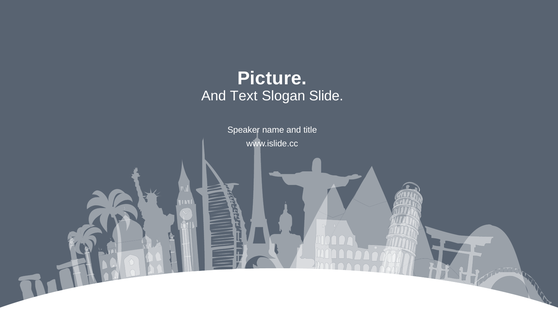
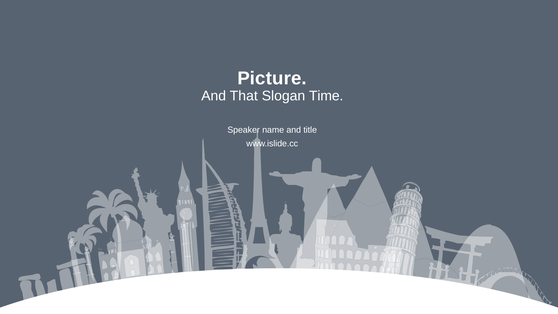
Text: Text -> That (244, 96)
Slide: Slide -> Time (326, 96)
